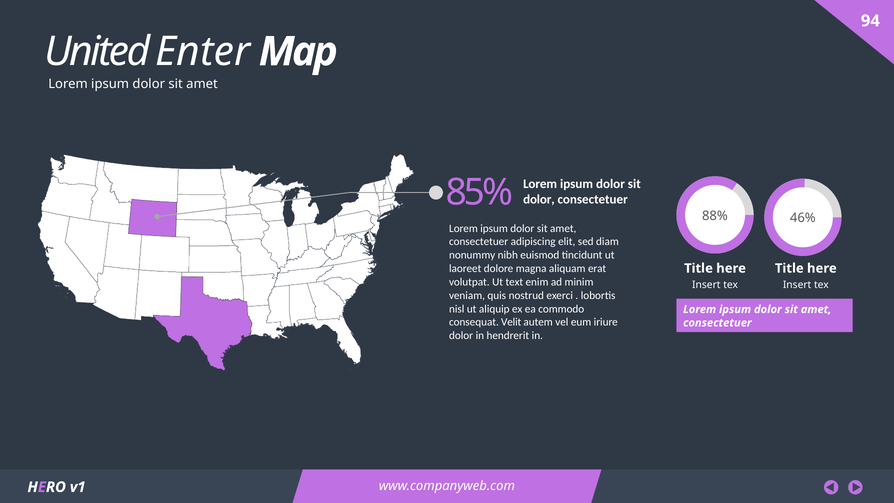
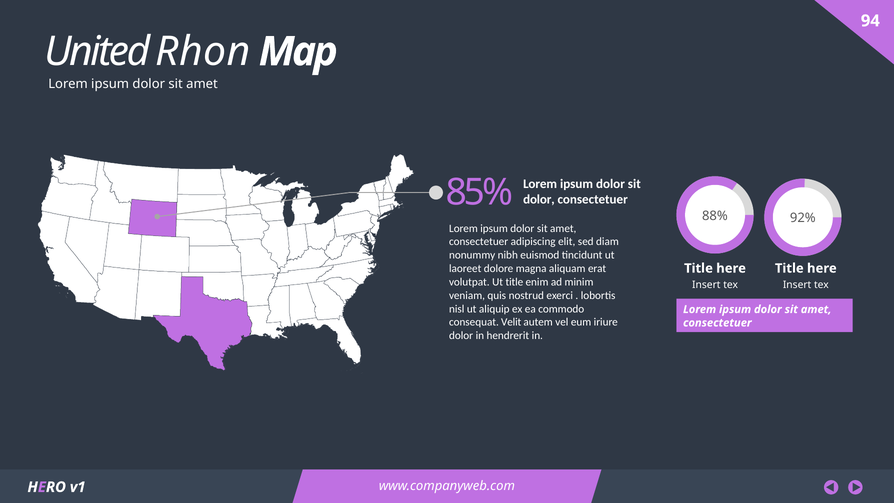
Enter: Enter -> Rhon (203, 52)
46%: 46% -> 92% (803, 218)
Ut text: text -> title (514, 282)
